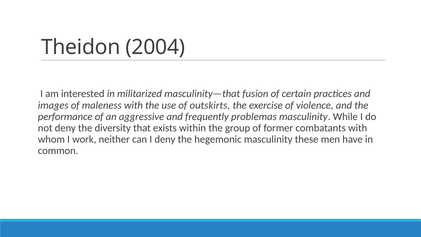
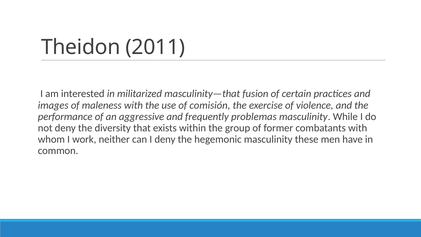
2004: 2004 -> 2011 (155, 47)
outskirts: outskirts -> comisión (210, 105)
